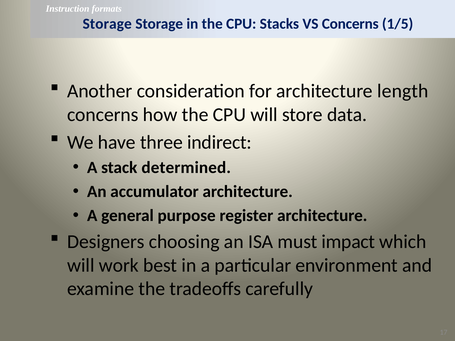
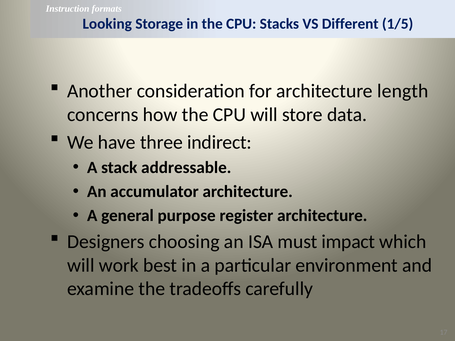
Storage: Storage -> Looking (107, 24)
VS Concerns: Concerns -> Different (350, 24)
determined: determined -> addressable (186, 168)
